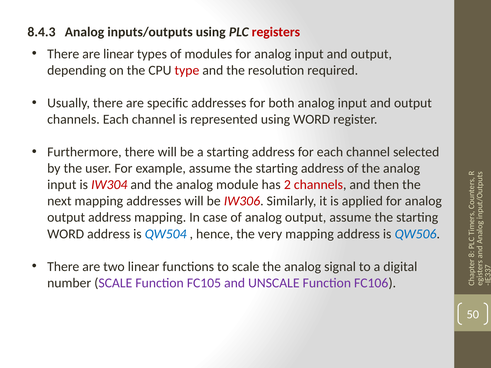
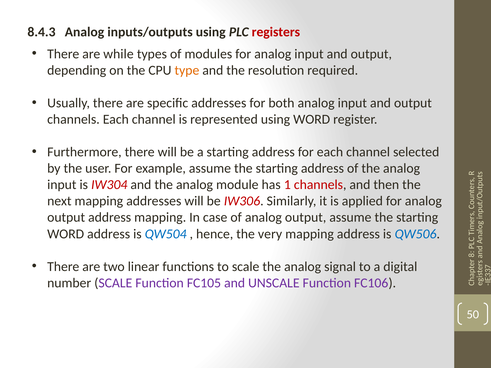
are linear: linear -> while (118, 54)
type colour: red -> orange (187, 70)
2: 2 -> 1 (287, 185)
